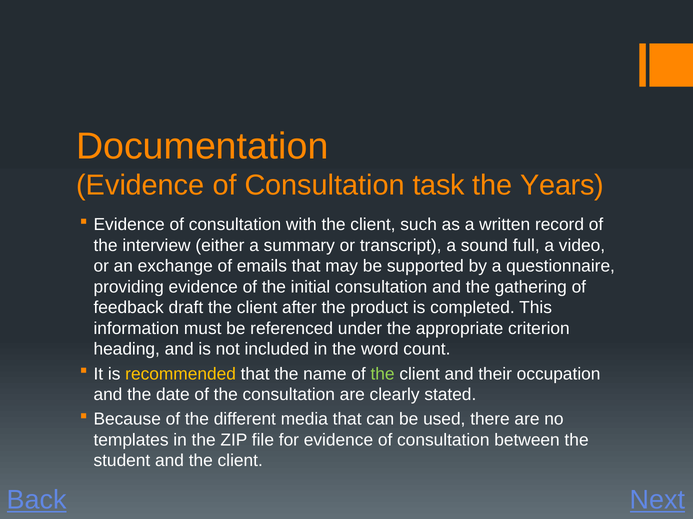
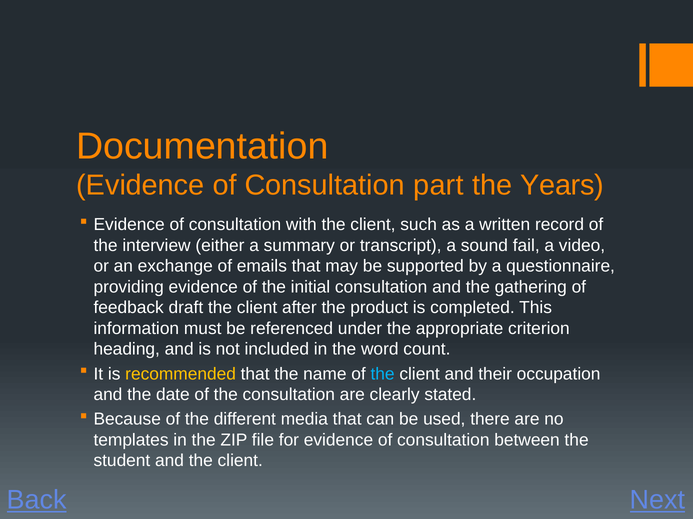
task: task -> part (438, 186)
full: full -> fail (526, 246)
the colour: light green -> light blue (383, 374)
